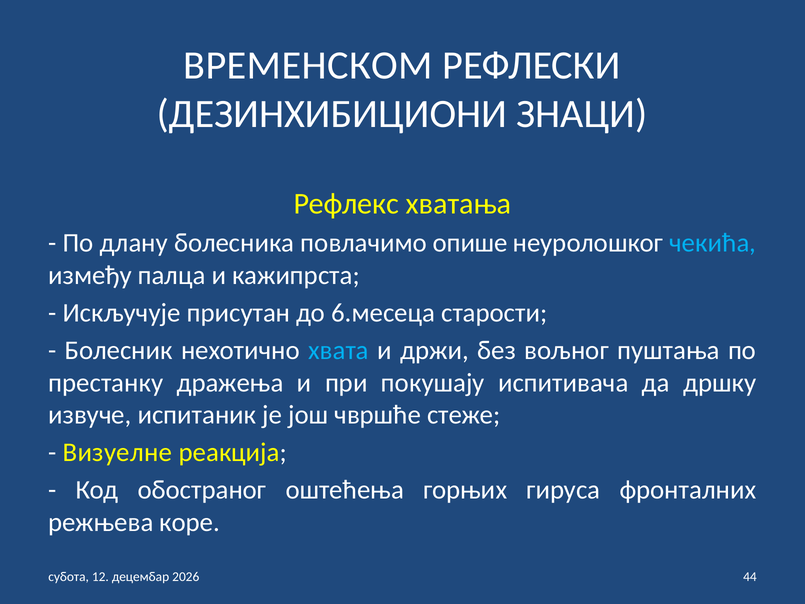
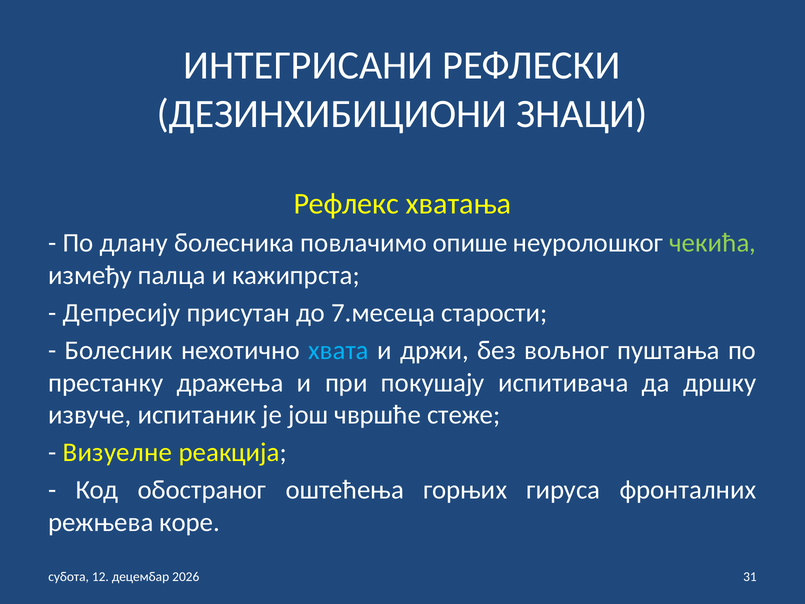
ВРЕМЕНСКОМ: ВРЕМЕНСКОМ -> ИНТЕГРИСАНИ (308, 65)
чекића colour: light blue -> light green (713, 243)
Искључује: Искључује -> Депресију (121, 313)
6.месеца: 6.месеца -> 7.месеца (383, 313)
44: 44 -> 31 (750, 576)
